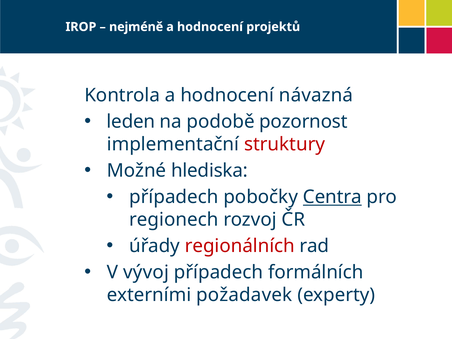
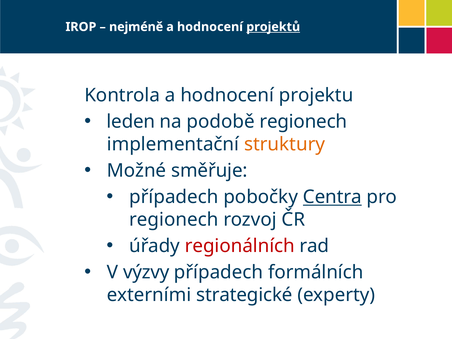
projektů underline: none -> present (273, 27)
návazná: návazná -> projektu (316, 95)
podobě pozornost: pozornost -> regionech (303, 122)
struktury colour: red -> orange (285, 144)
hlediska: hlediska -> směřuje (209, 171)
vývoj: vývoj -> výzvy (146, 272)
požadavek: požadavek -> strategické (244, 295)
